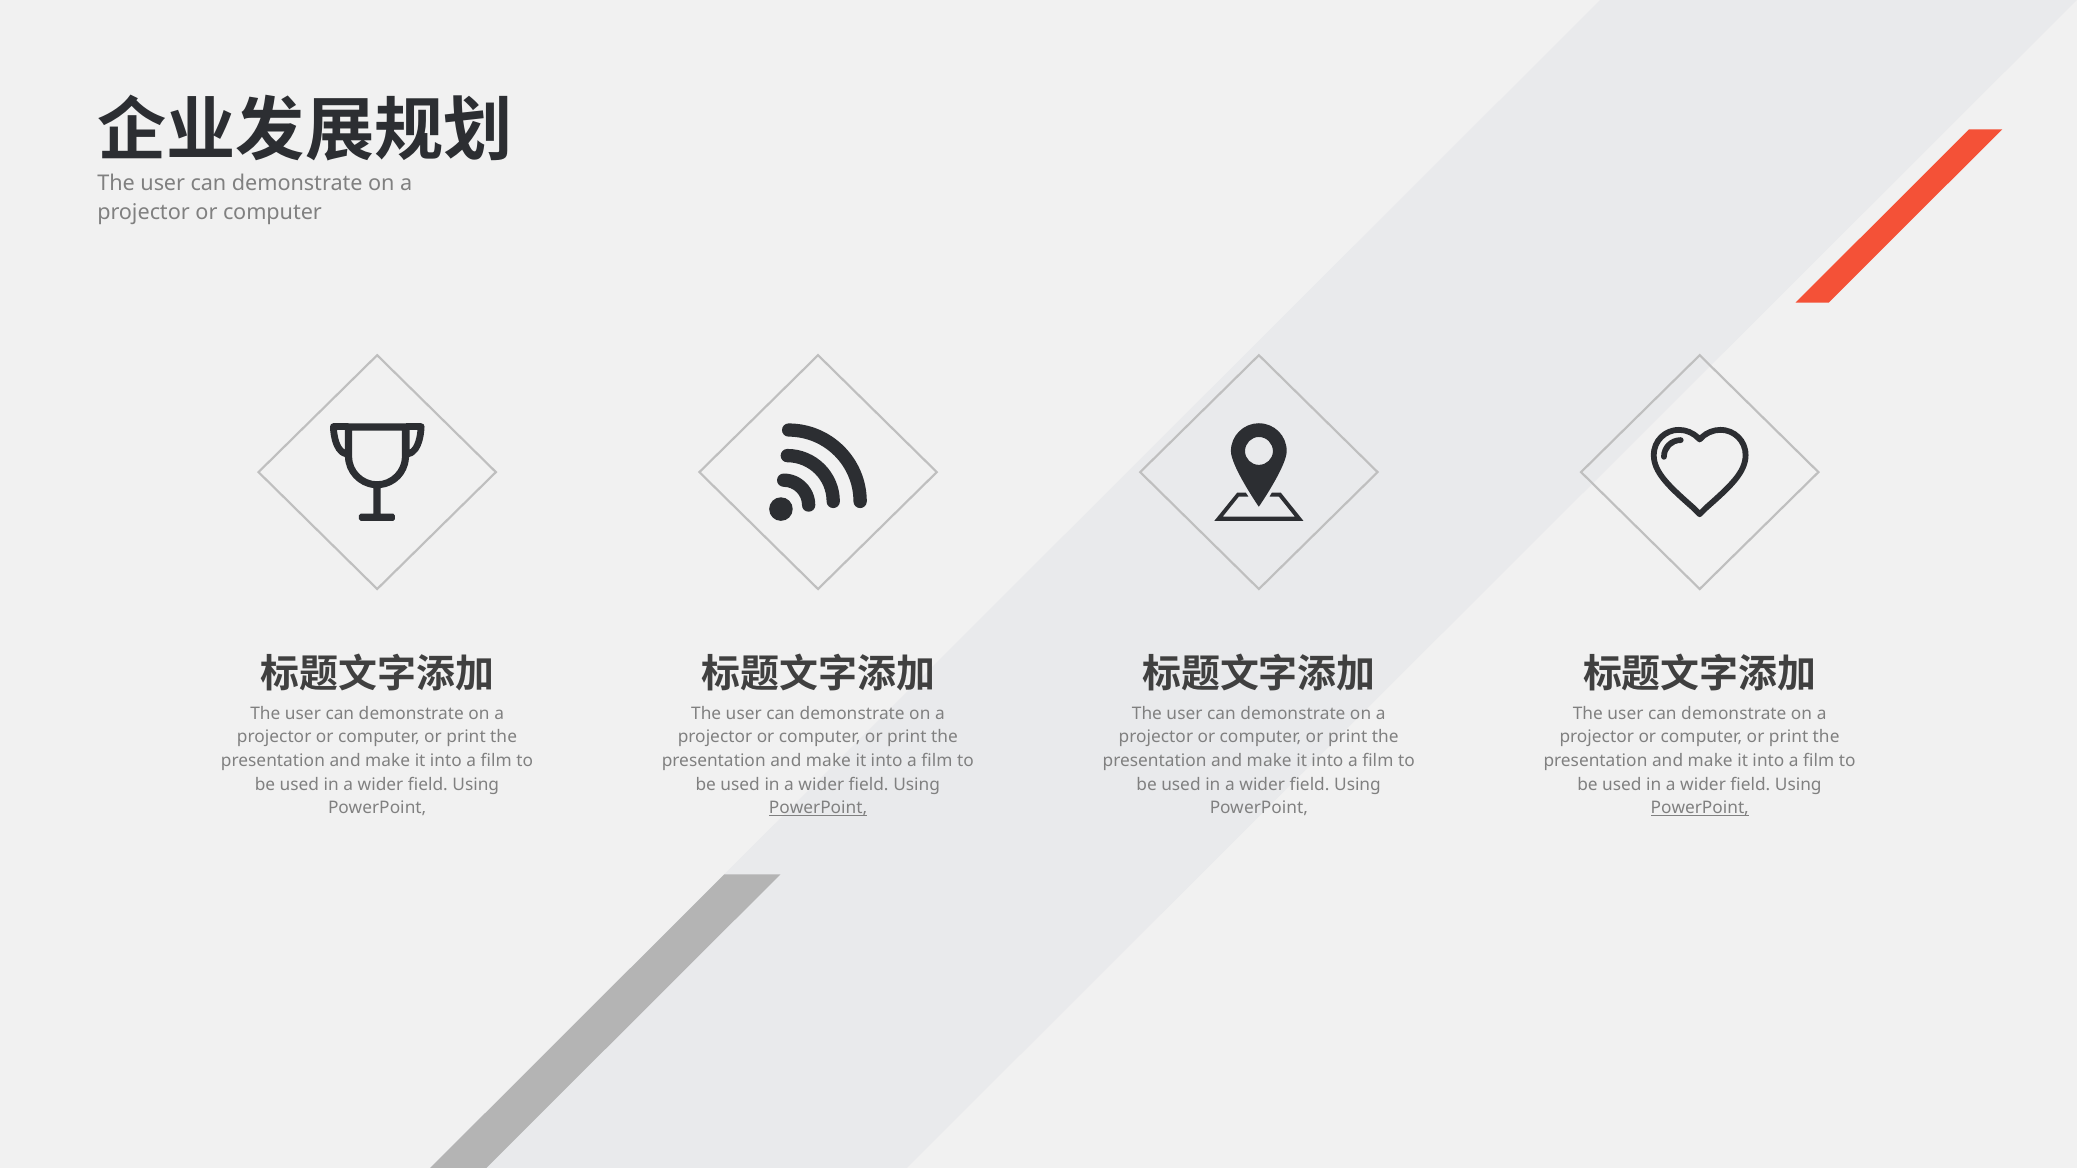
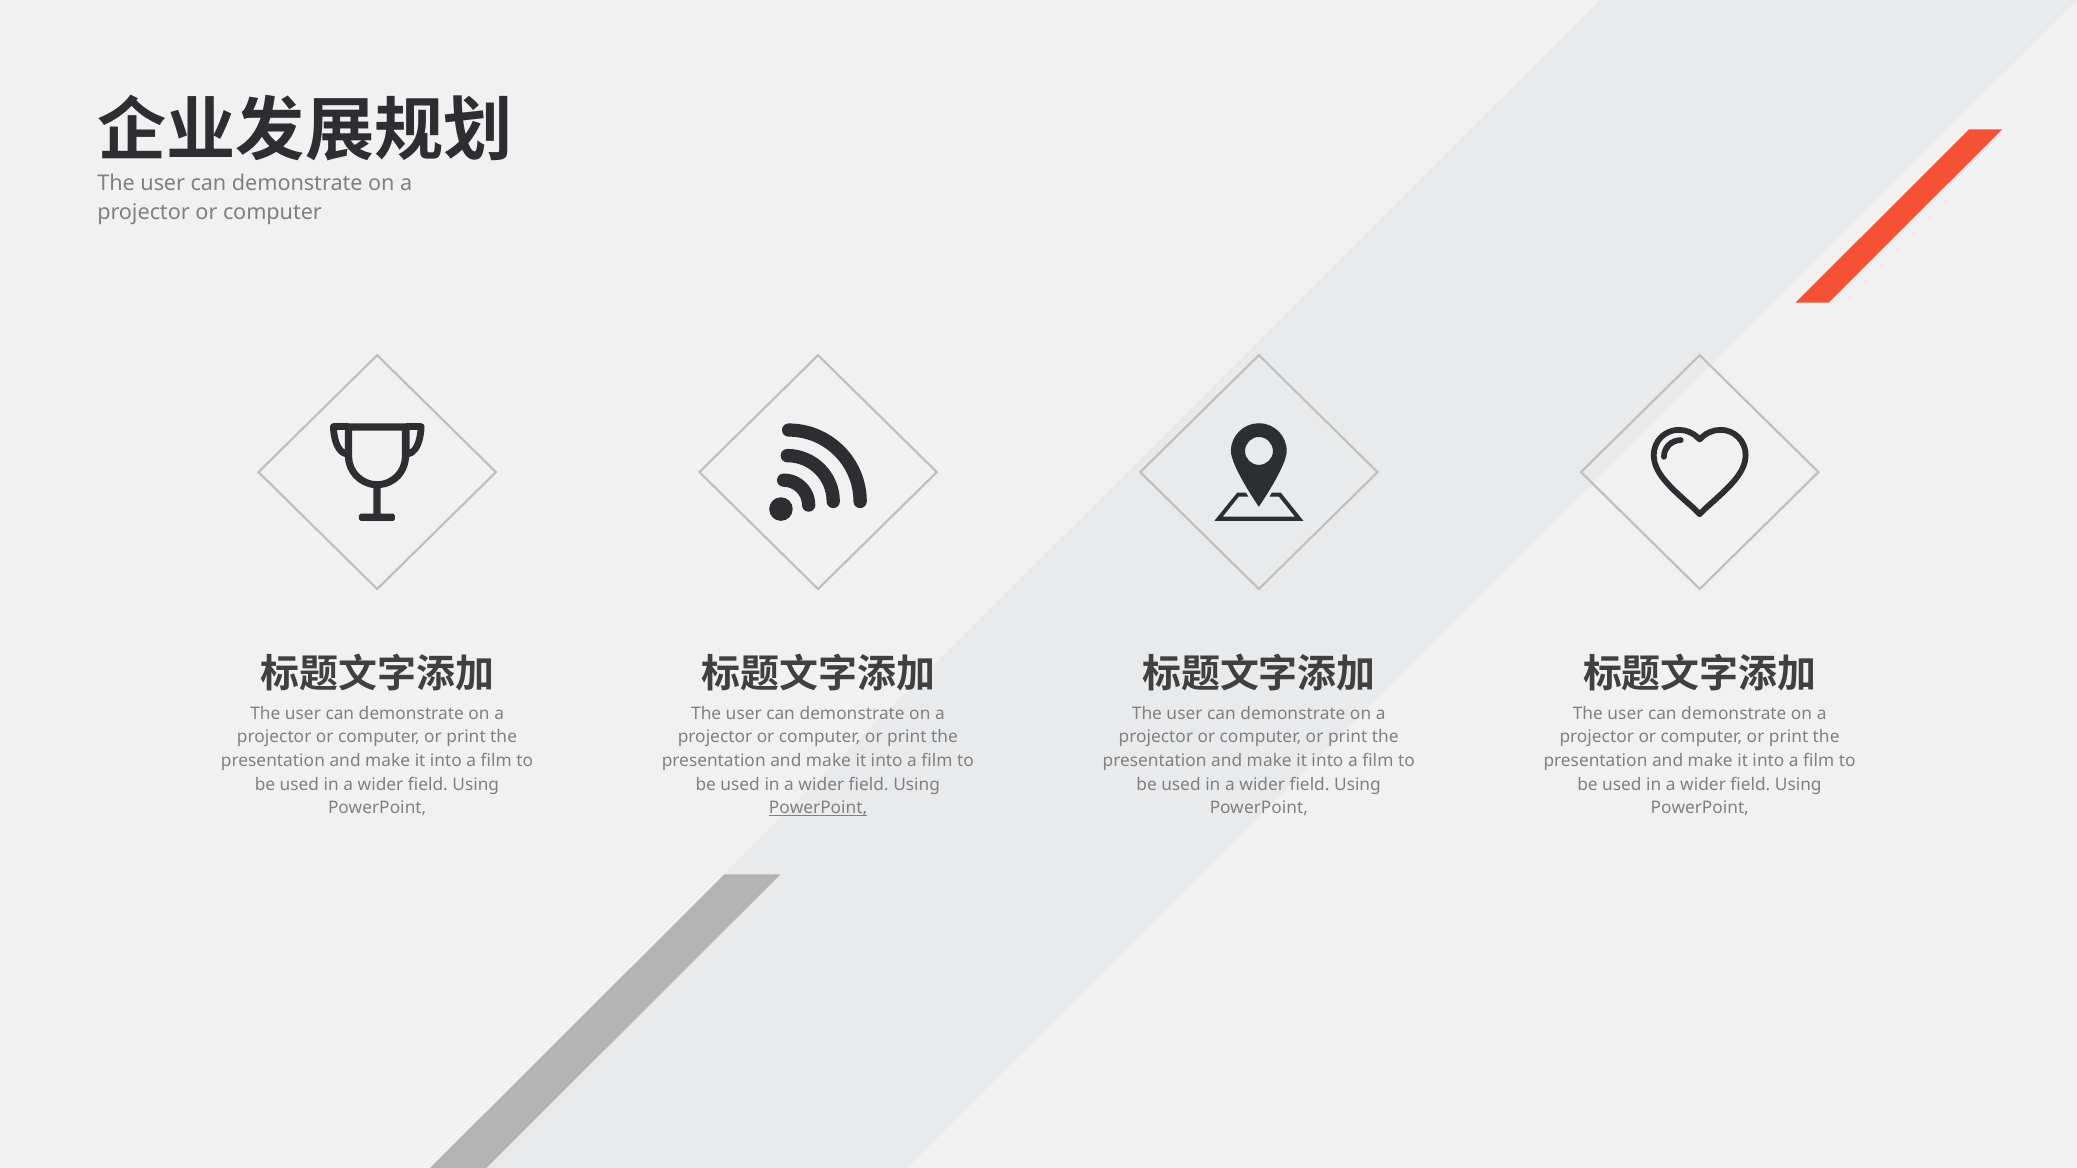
PowerPoint underline: present -> none (1700, 808)
